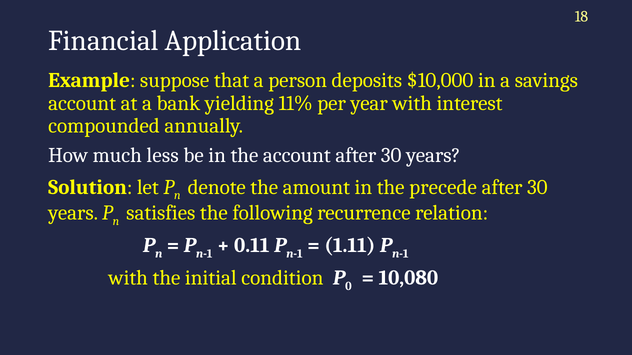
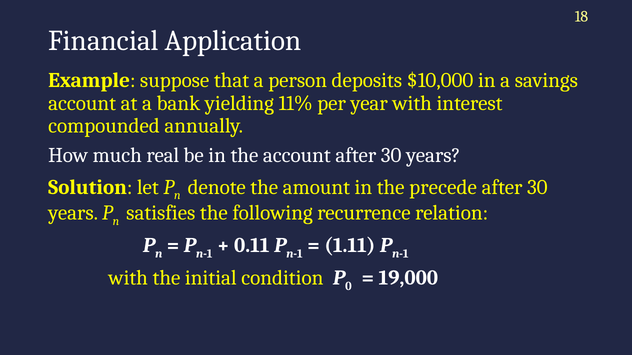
less: less -> real (163, 156)
10,080: 10,080 -> 19,000 (408, 278)
